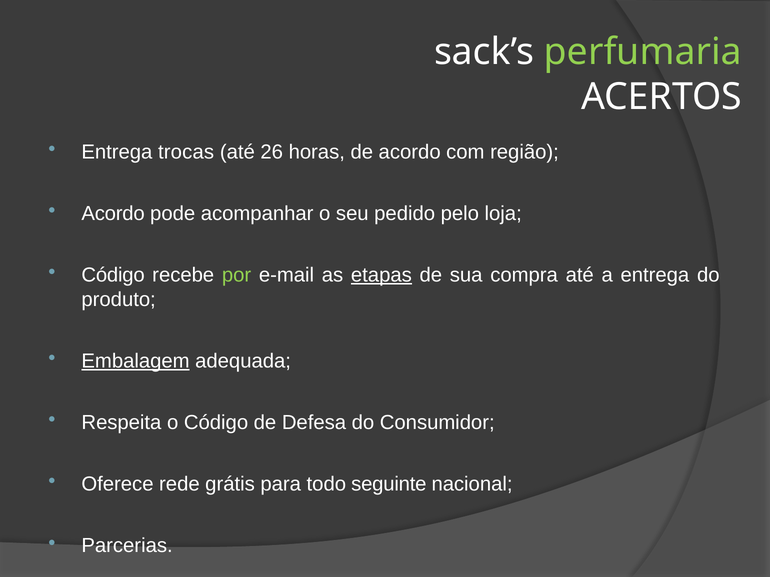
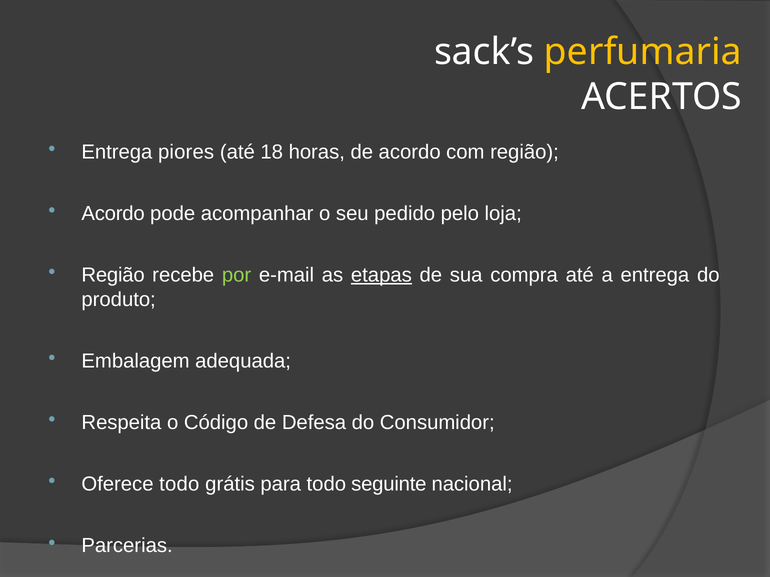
perfumaria colour: light green -> yellow (643, 52)
trocas: trocas -> piores (186, 152)
26: 26 -> 18 (272, 152)
Código: Código -> Região (113, 275)
Embalagem underline: present -> none (136, 361)
Oferece rede: rede -> todo (179, 485)
